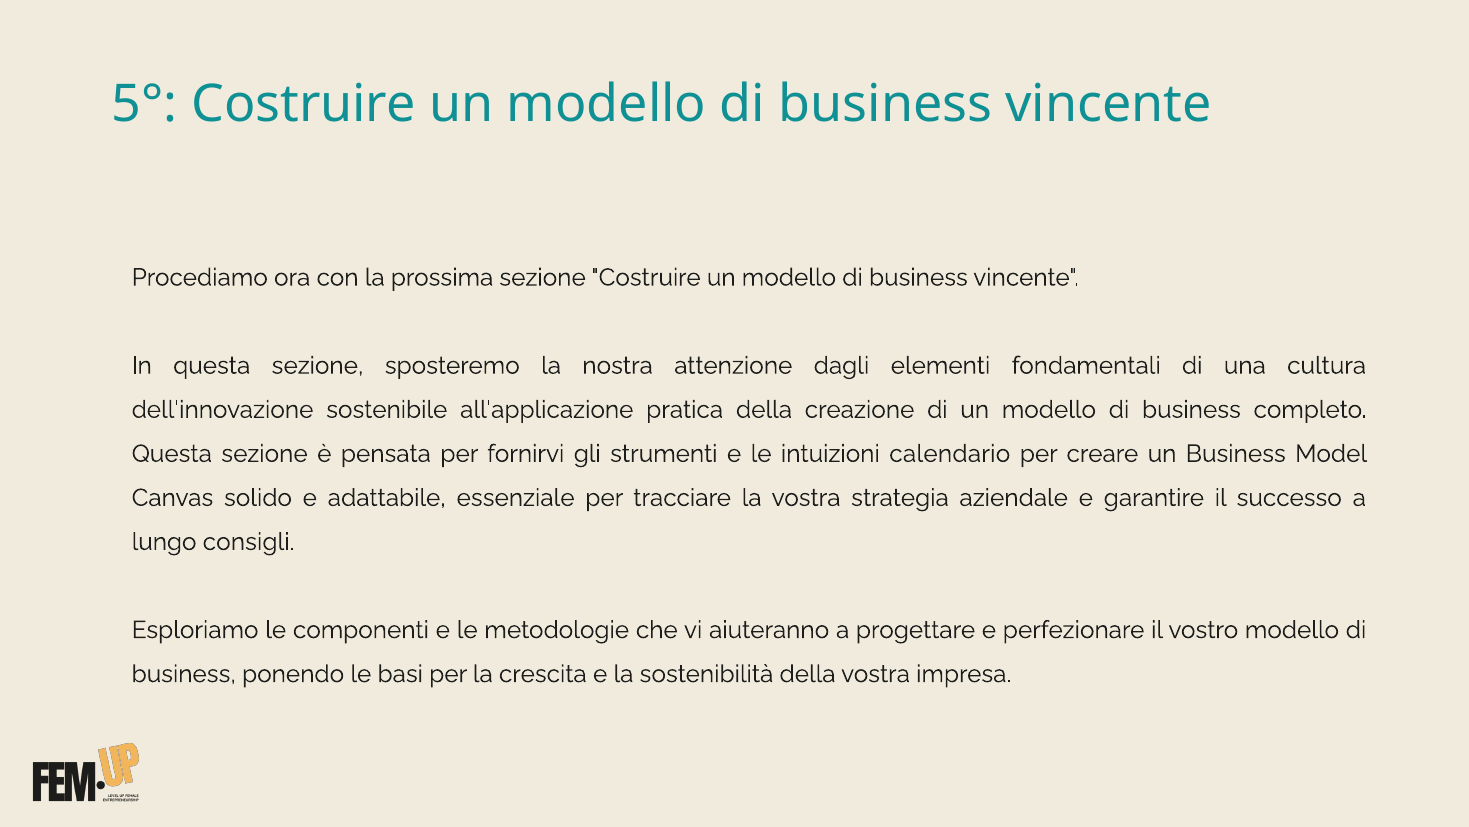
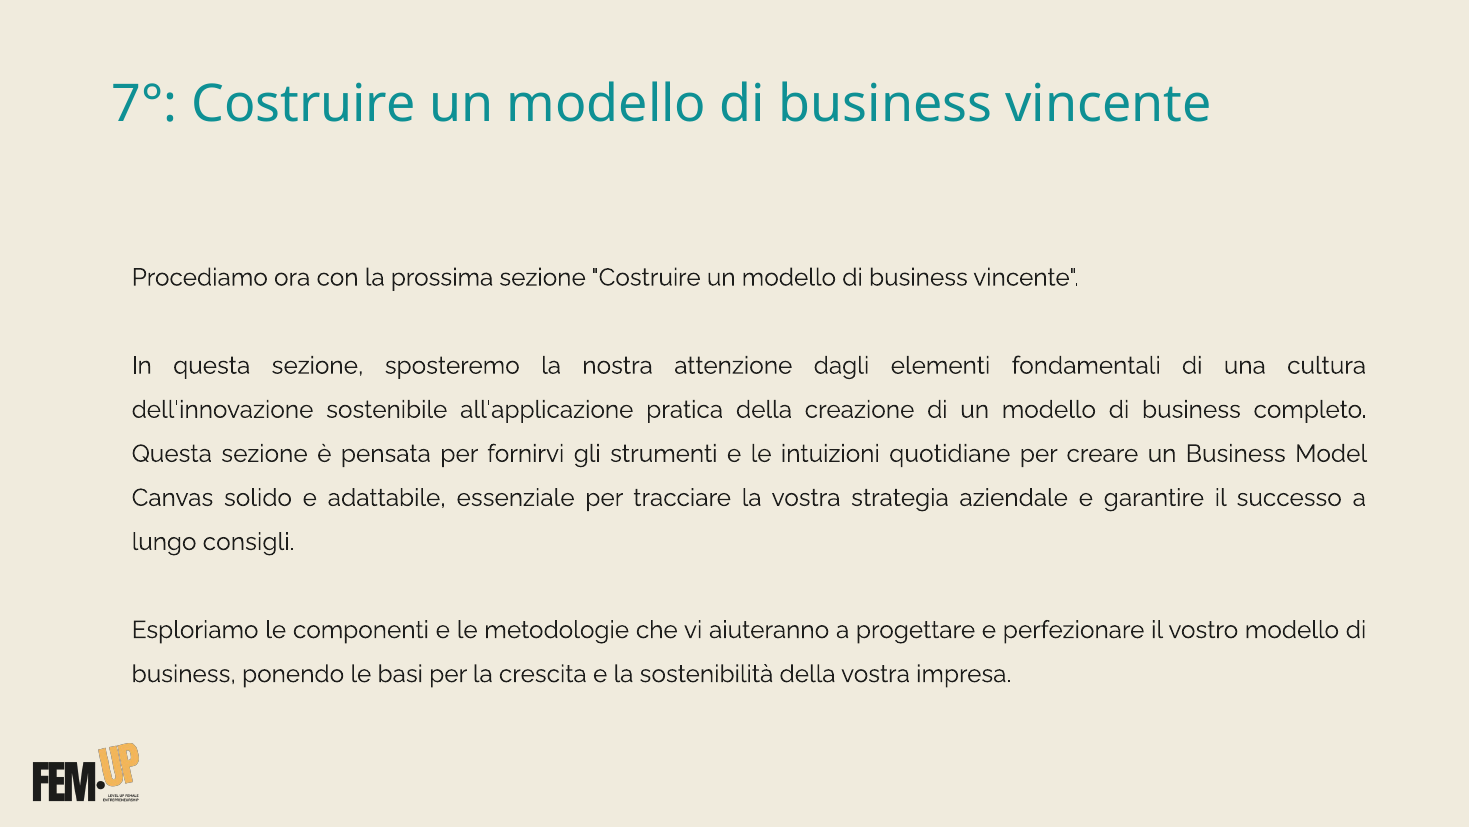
5°: 5° -> 7° (145, 104)
calendario: calendario -> quotidiane (950, 453)
